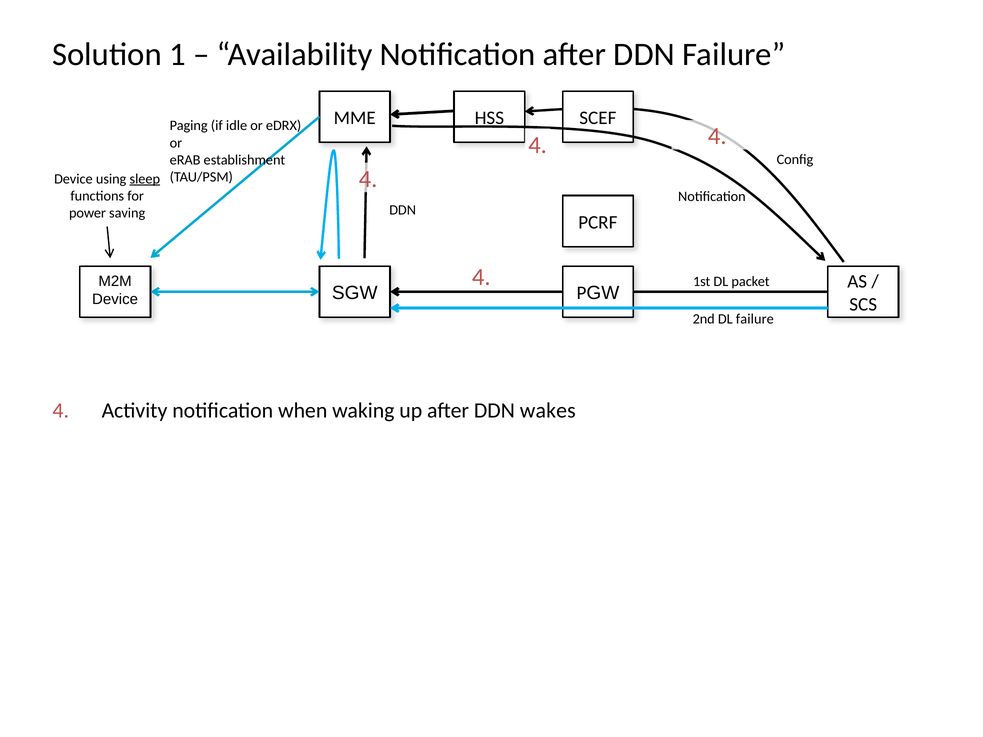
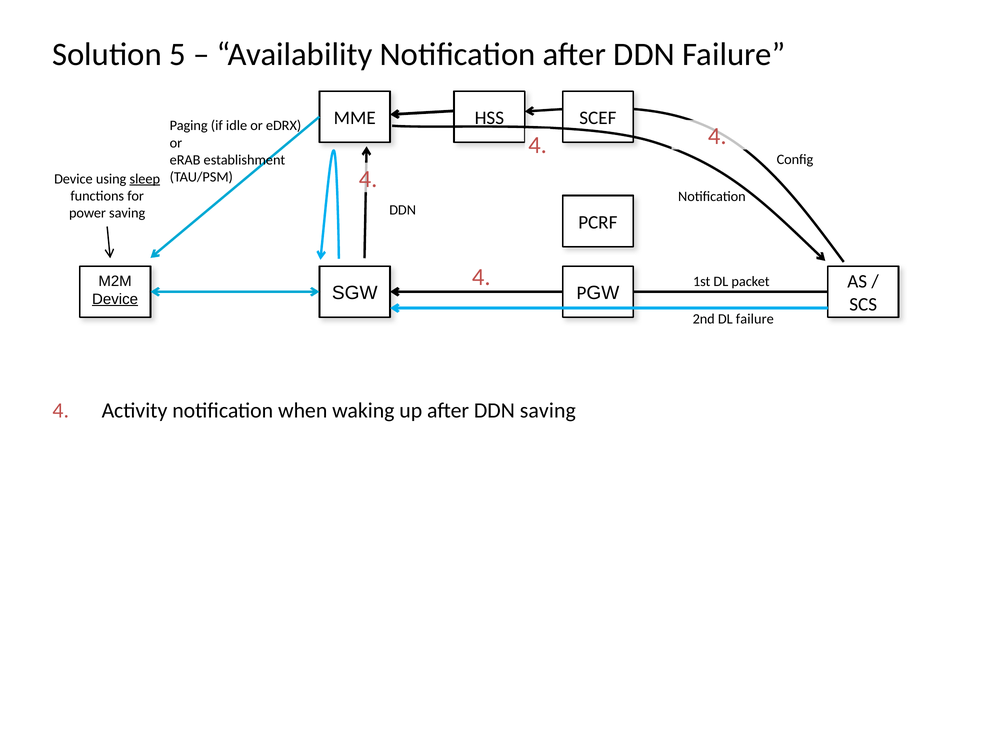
1: 1 -> 5 (178, 55)
Device underline: none -> present (115, 299)
DDN wakes: wakes -> saving (548, 411)
